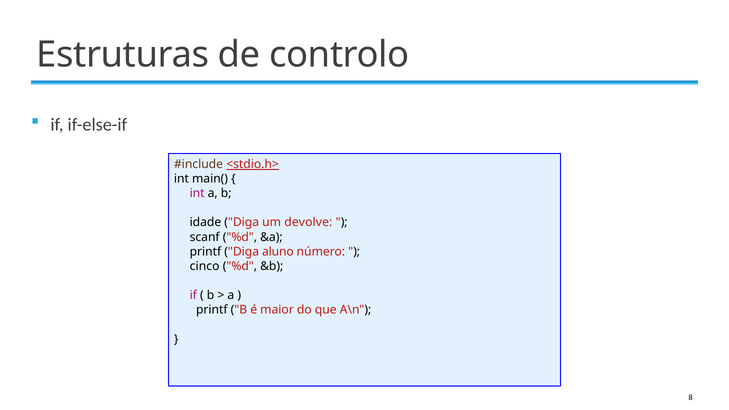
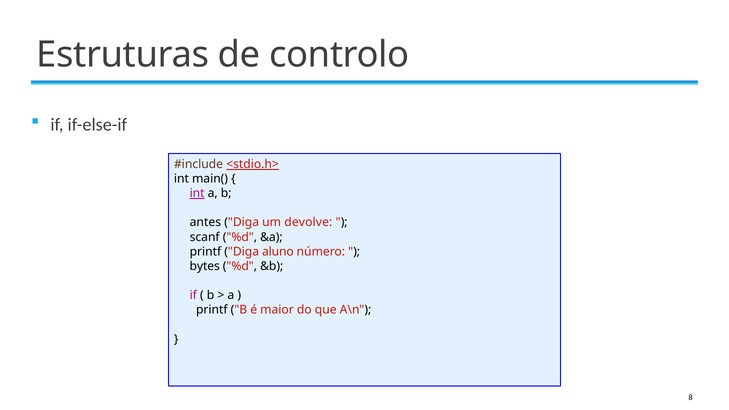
int underline: none -> present (197, 193)
idade: idade -> antes (205, 222)
cinco: cinco -> bytes (205, 266)
